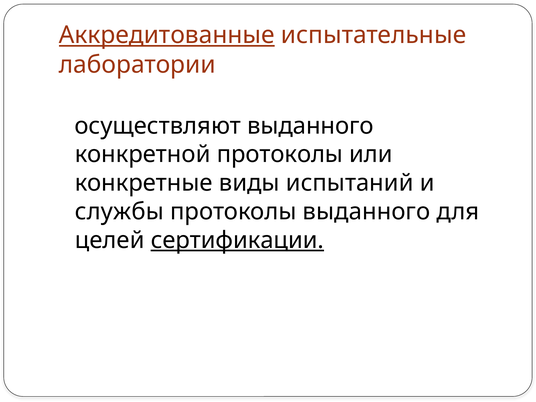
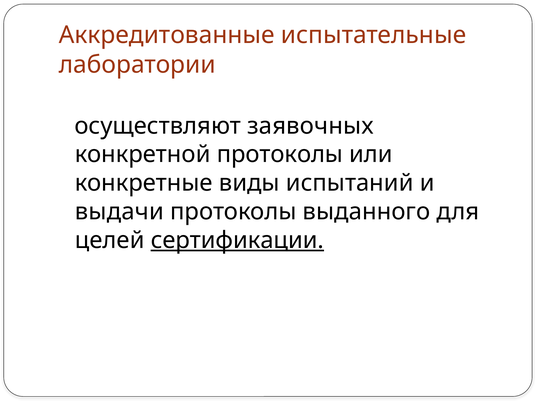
Аккредитованные underline: present -> none (167, 35)
осуществляют выданного: выданного -> заявочных (310, 126)
службы: службы -> выдачи (119, 212)
